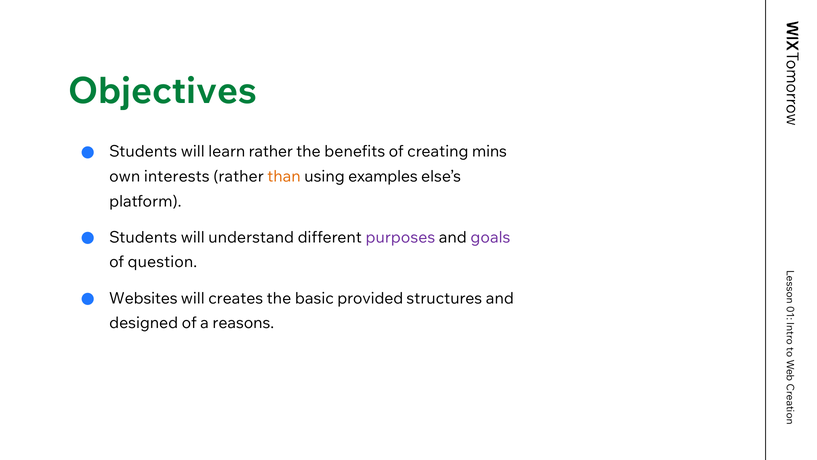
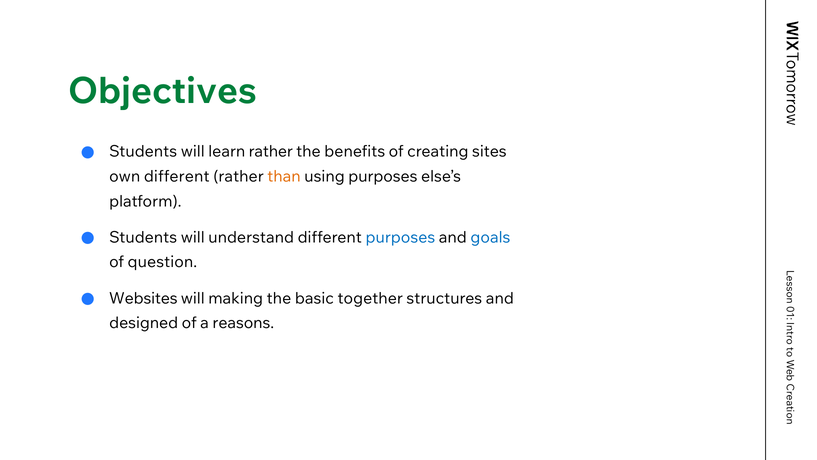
mins: mins -> sites (489, 152)
own interests: interests -> different (177, 176)
using examples: examples -> purposes (383, 176)
purposes colour: purple -> blue (400, 237)
goals colour: purple -> blue (490, 237)
creates: creates -> making (236, 298)
provided: provided -> together (370, 298)
